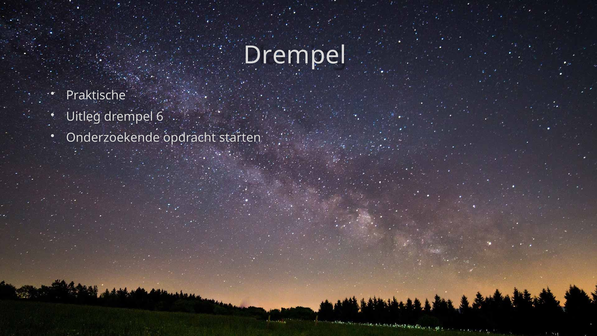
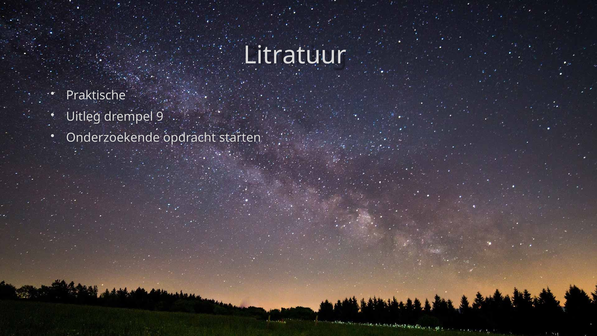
Drempel: Drempel -> Litratuur (295, 55)
6: 6 -> 9 (160, 117)
